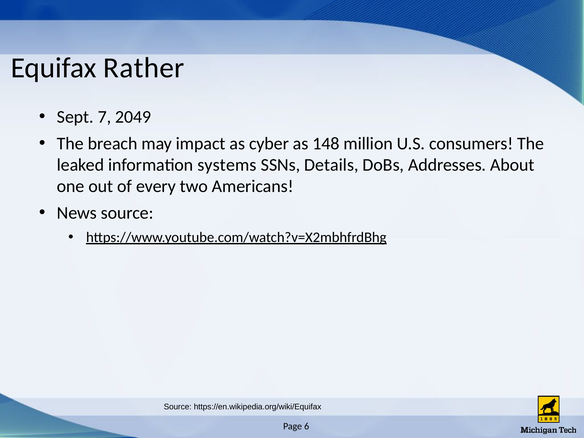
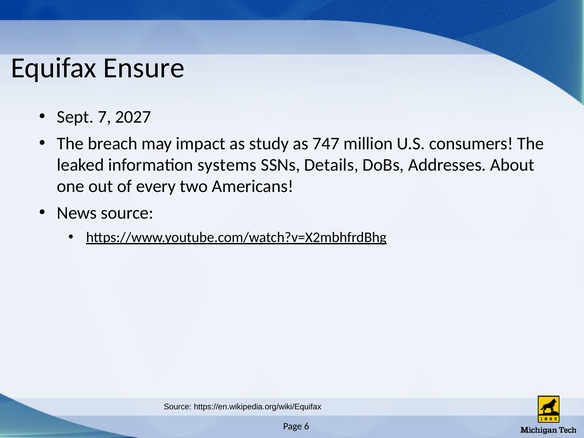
Rather: Rather -> Ensure (144, 68)
2049: 2049 -> 2027 (133, 117)
cyber: cyber -> study (269, 144)
148: 148 -> 747 (326, 144)
